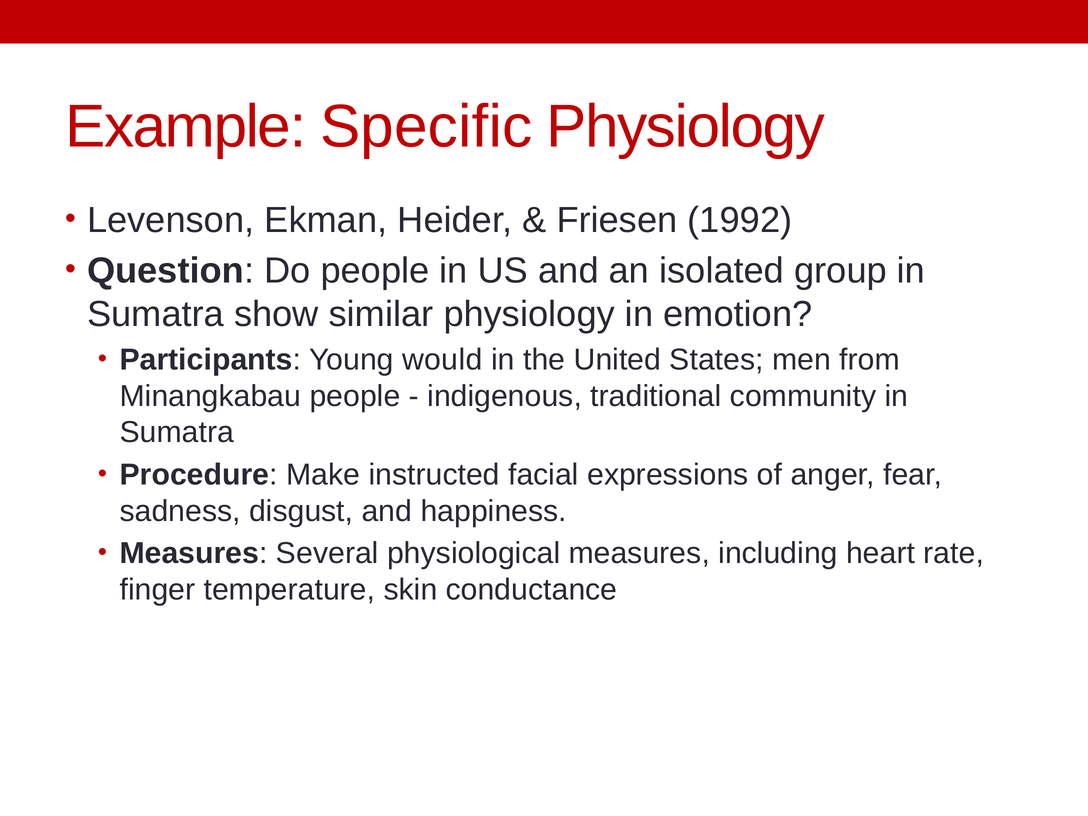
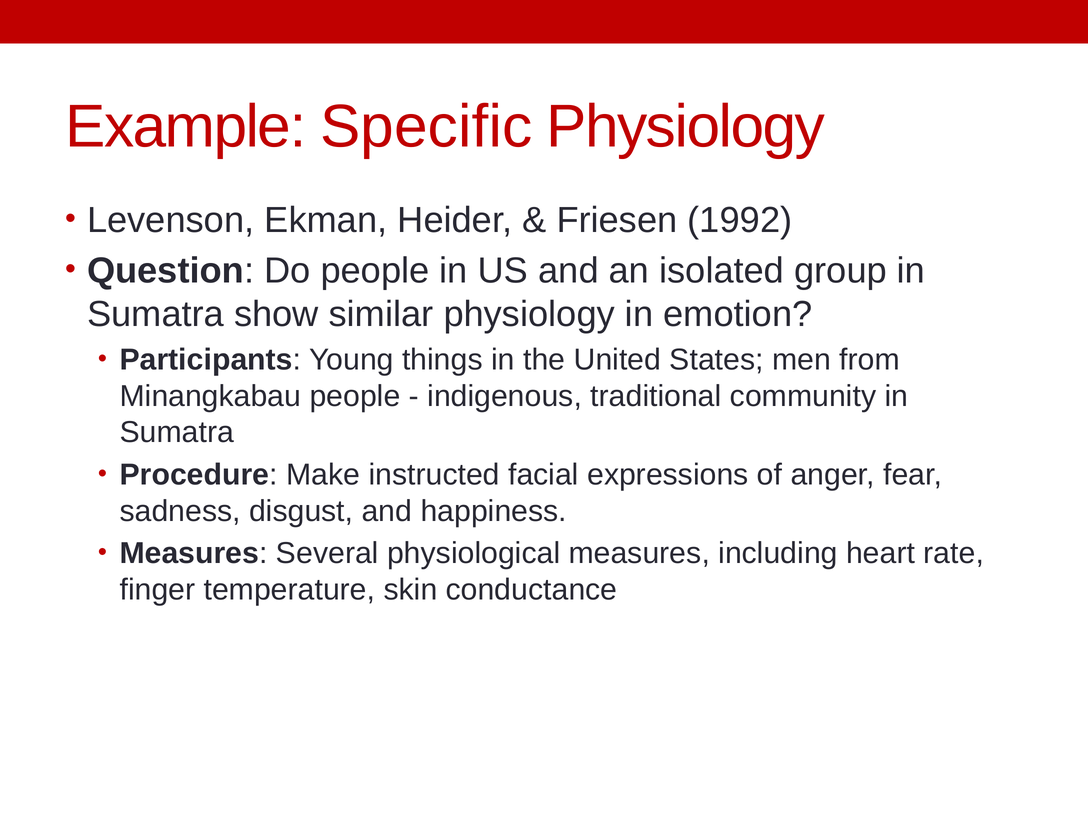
would: would -> things (442, 360)
